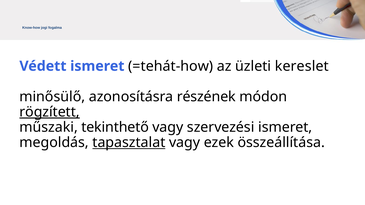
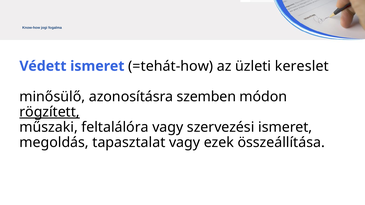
részének: részének -> szemben (206, 97)
tekinthető: tekinthető -> feltalálóra (115, 127)
tapasztalat underline: present -> none (129, 143)
